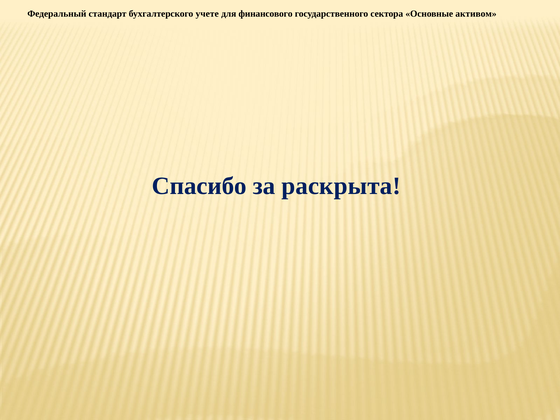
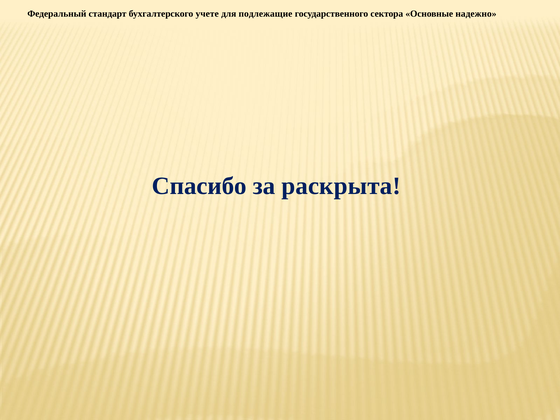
финансового: финансового -> подлежащие (265, 14)
активом: активом -> надежно (476, 14)
